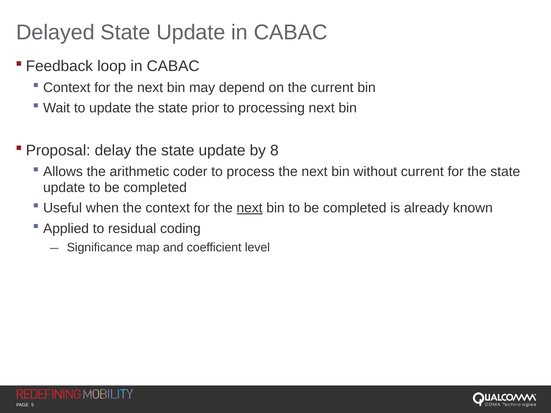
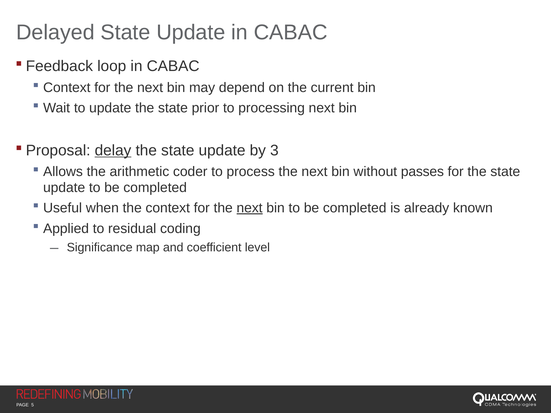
delay underline: none -> present (113, 151)
8: 8 -> 3 (274, 151)
without current: current -> passes (422, 172)
